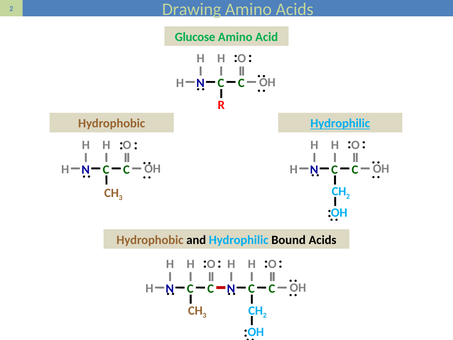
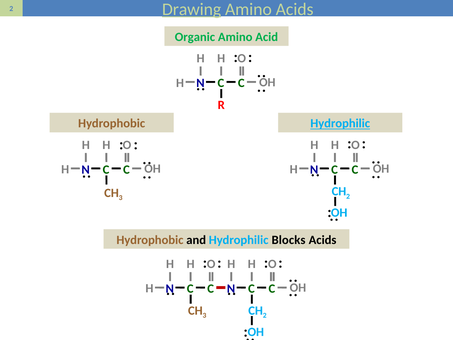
Drawing underline: none -> present (192, 9)
Glucose: Glucose -> Organic (195, 37)
Bound: Bound -> Blocks (289, 240)
